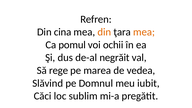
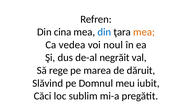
din colour: orange -> blue (104, 32)
pomul: pomul -> vedea (72, 45)
ochii: ochii -> noul (113, 45)
vedea: vedea -> dăruit (141, 70)
